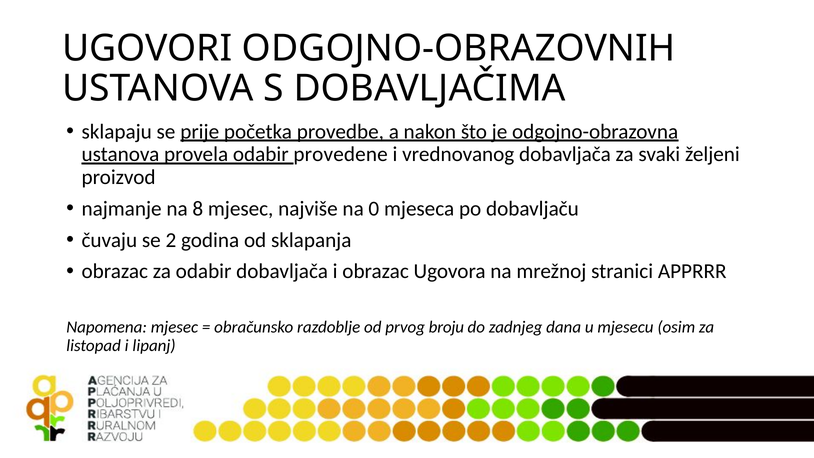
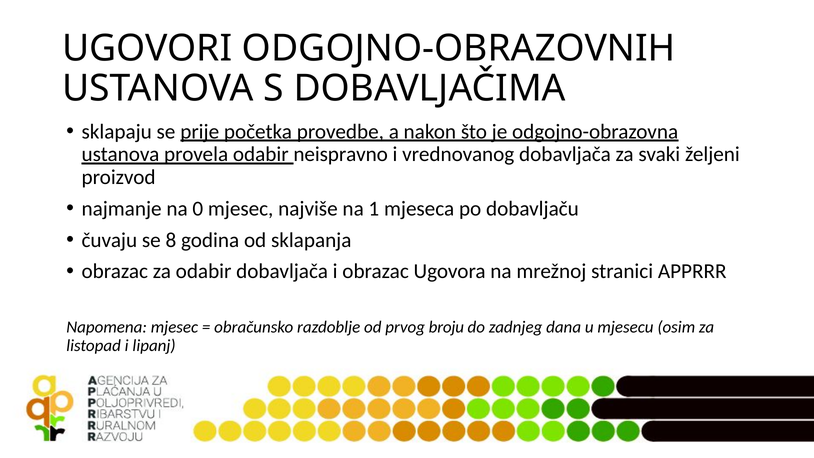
provedene: provedene -> neispravno (341, 154)
8: 8 -> 0 (198, 209)
0: 0 -> 1 (374, 209)
2: 2 -> 8 (171, 240)
